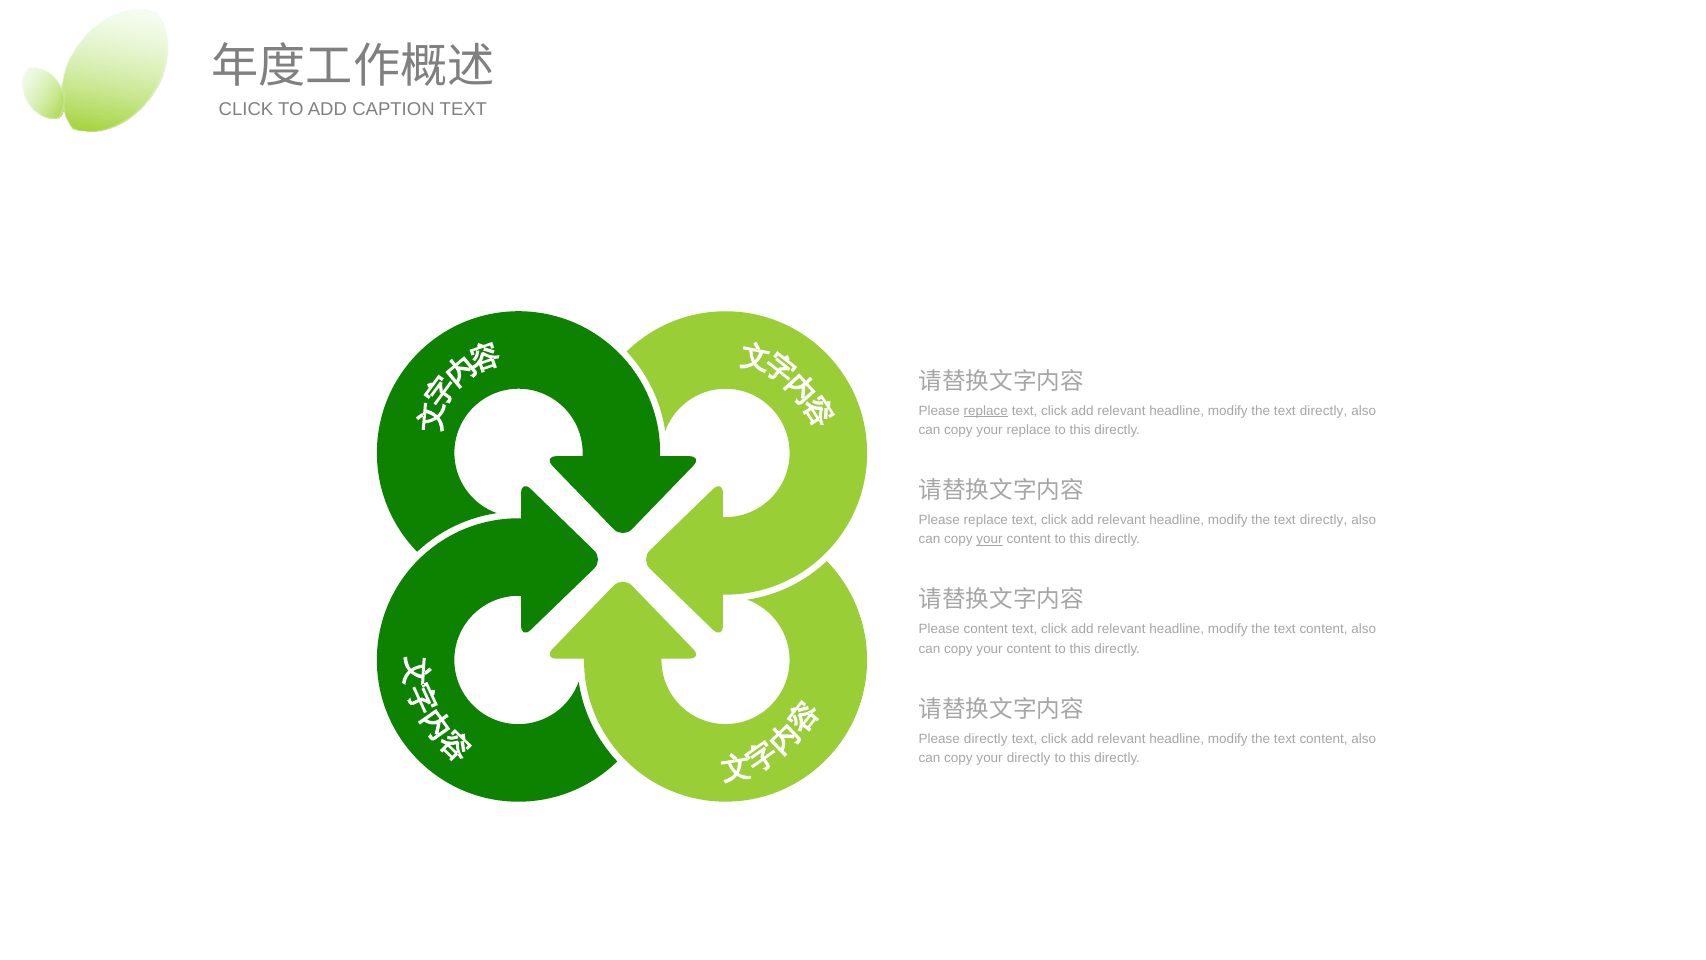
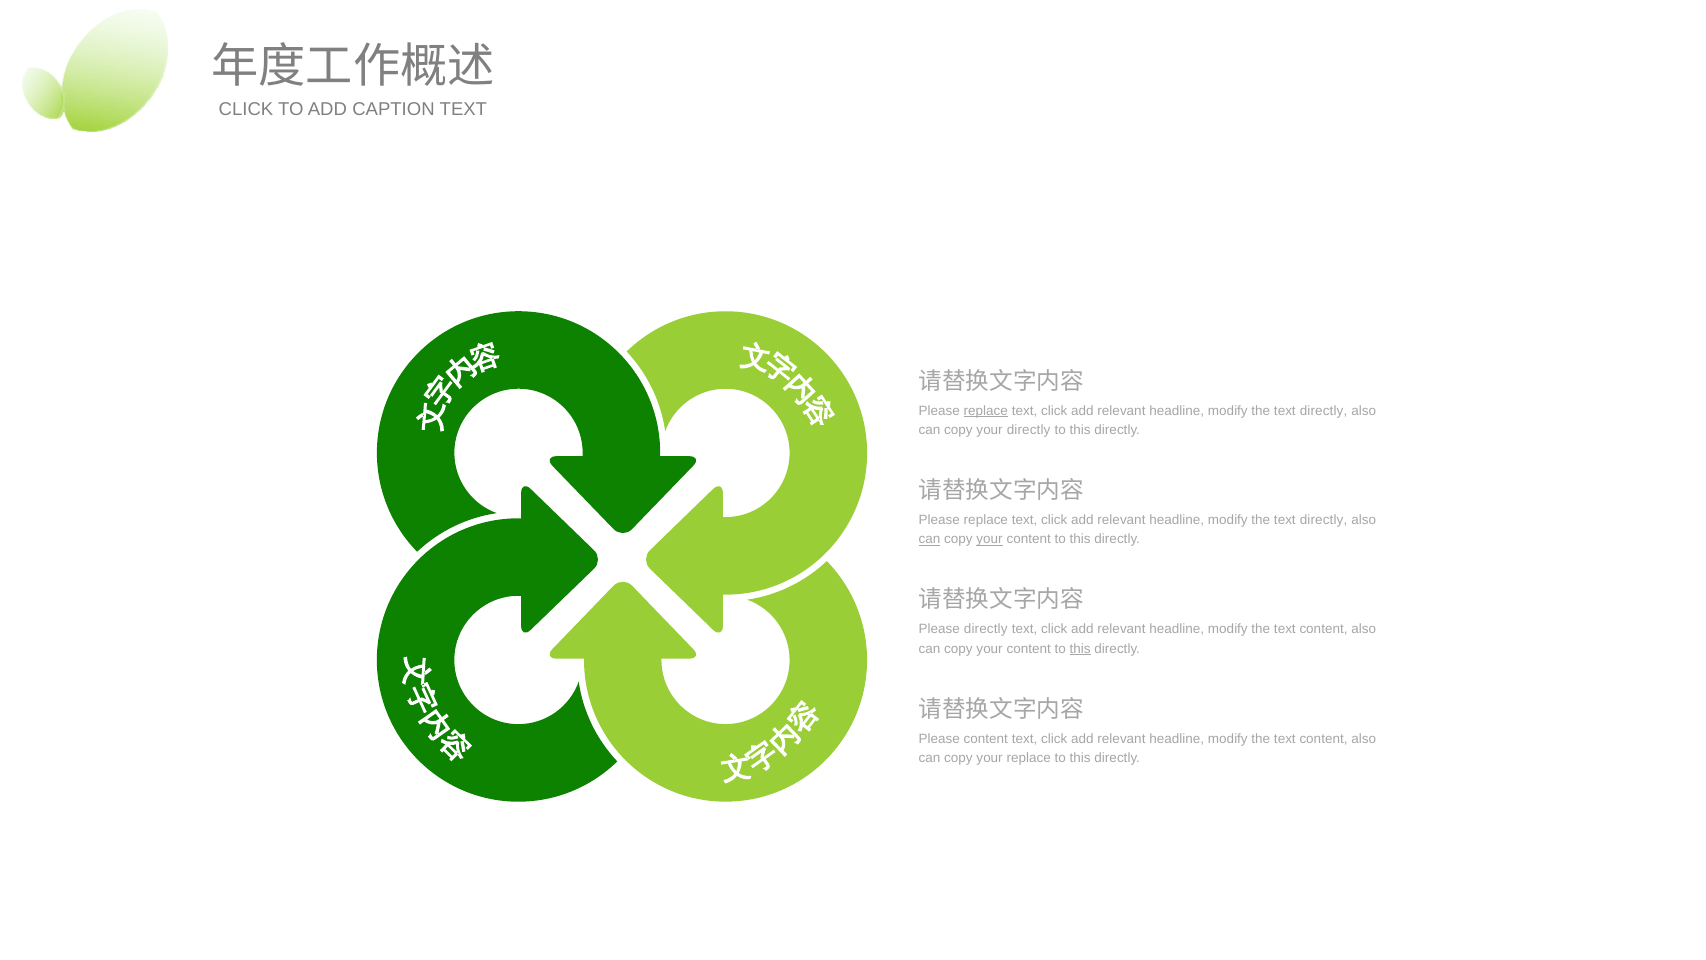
your replace: replace -> directly (1029, 430)
can underline: none -> present (930, 539)
Please content: content -> directly (986, 629)
this underline: none -> present (1080, 648)
Please directly: directly -> content (986, 738)
your directly: directly -> replace (1029, 758)
